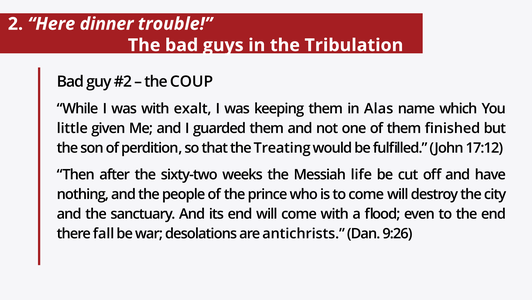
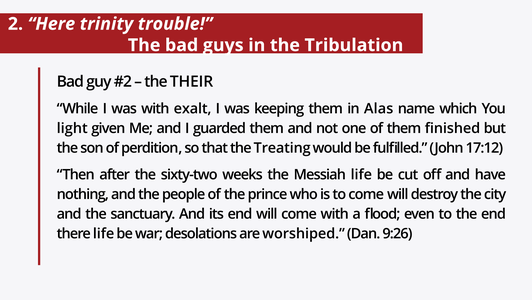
dinner: dinner -> trinity (106, 24)
COUP: COUP -> THEIR (192, 82)
little: little -> light (72, 128)
there fall: fall -> life (104, 234)
antichrists: antichrists -> worshiped (304, 234)
